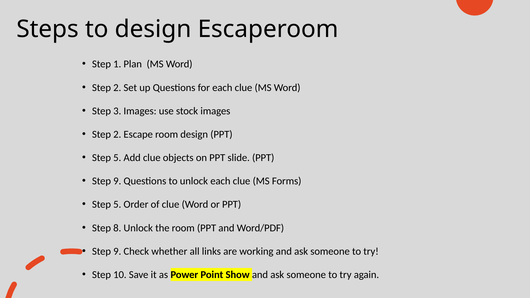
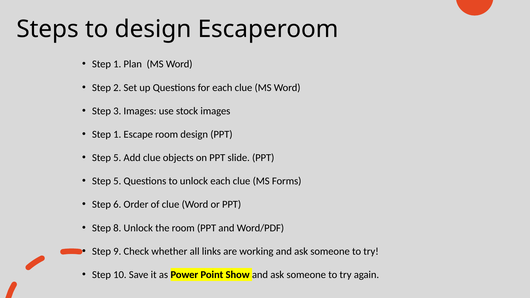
2: 2 -> 1 (117, 134)
9: 9 -> 5 (117, 181)
5: 5 -> 6 (117, 205)
